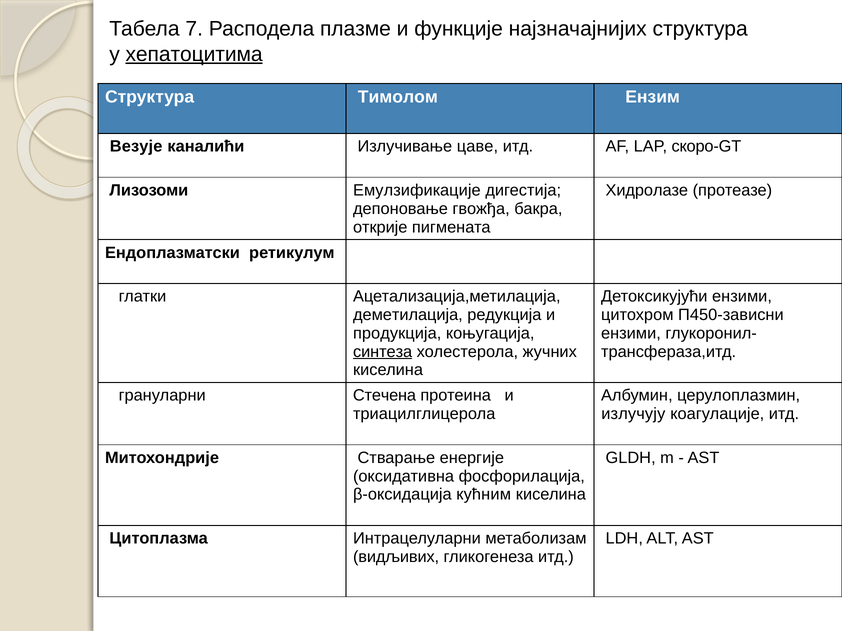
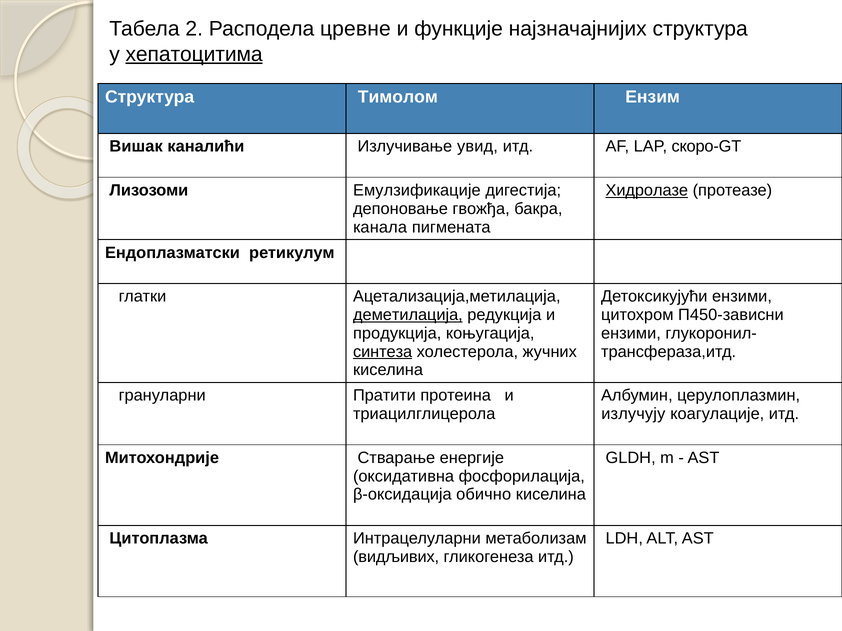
7: 7 -> 2 (194, 29)
плазме: плазме -> цревне (355, 29)
Везује: Везује -> Вишак (136, 147)
цаве: цаве -> увид (477, 147)
Хидролазе underline: none -> present (647, 191)
открије: открије -> канала (380, 227)
деметилација underline: none -> present (408, 315)
Стечена: Стечена -> Пратити (384, 396)
кућним: кућним -> обично (484, 495)
